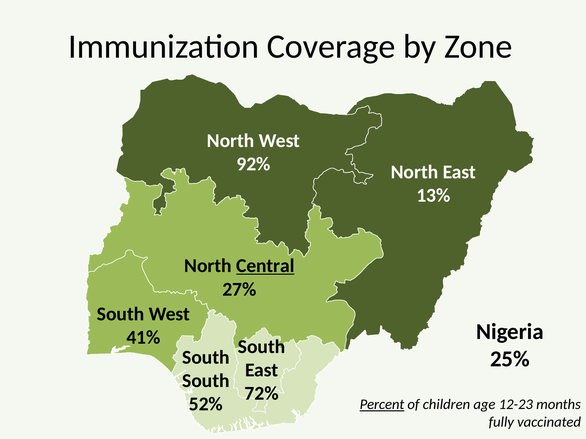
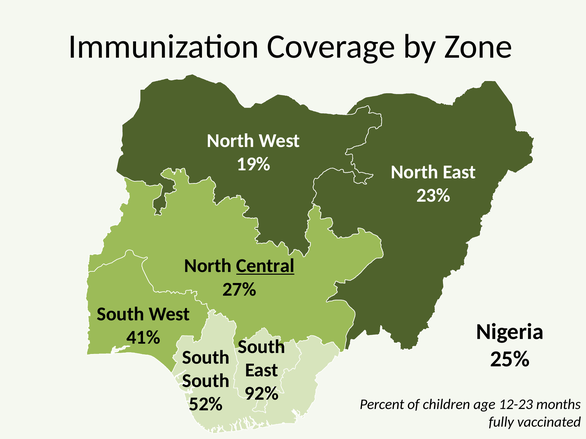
92%: 92% -> 19% (253, 164)
13%: 13% -> 23% (433, 196)
72%: 72% -> 92% (262, 394)
Percent underline: present -> none (382, 405)
